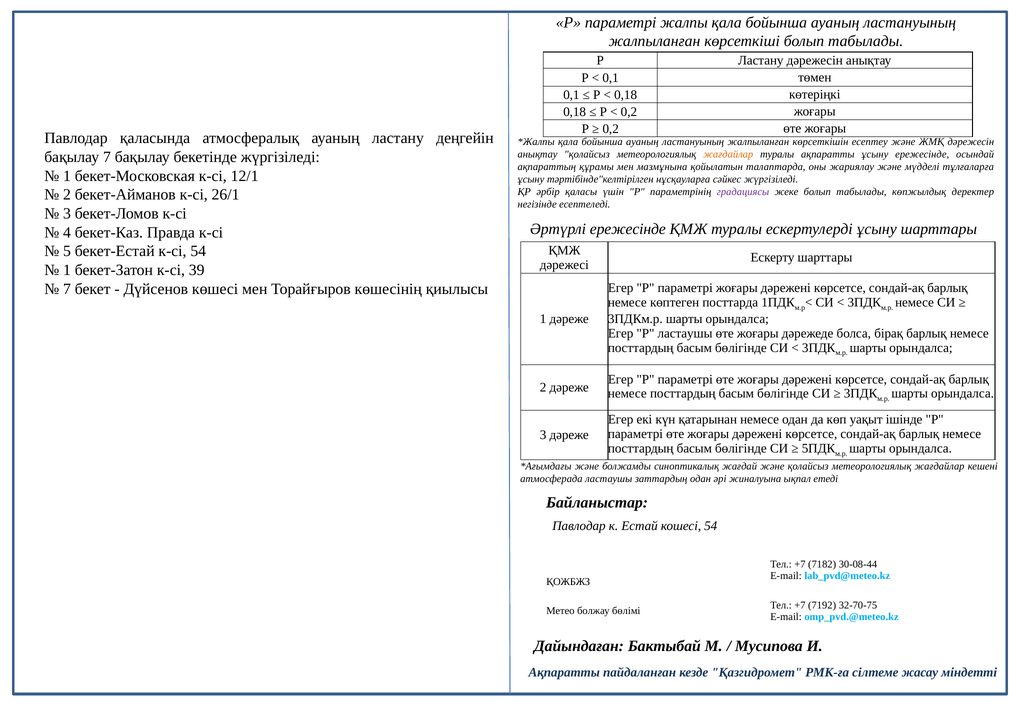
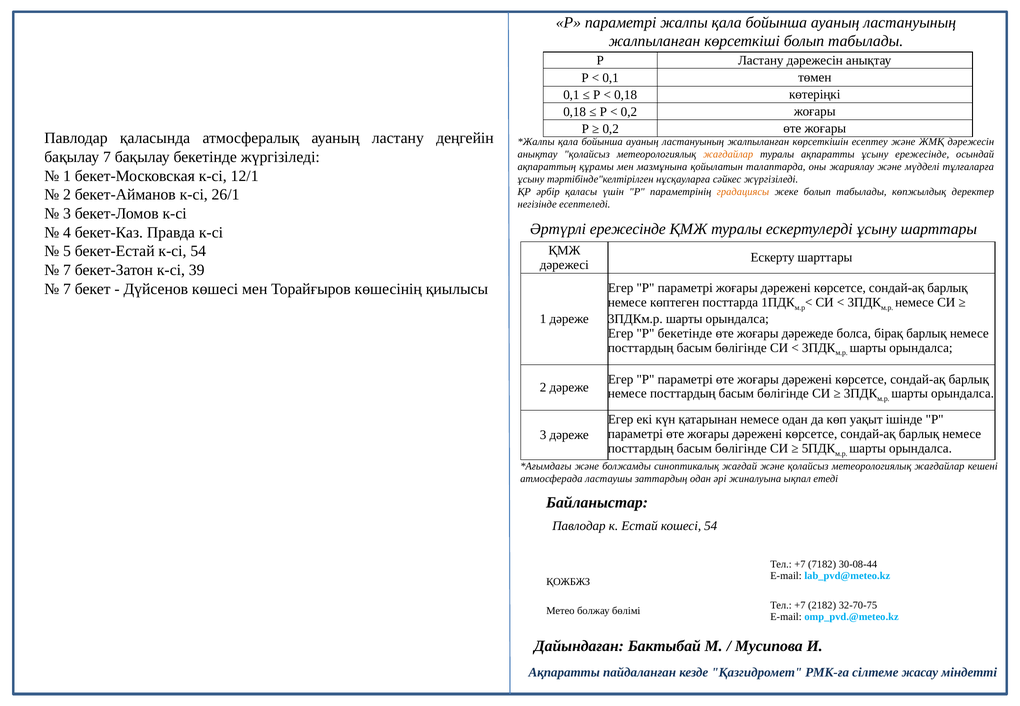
градациясы colour: purple -> orange (743, 192)
1: 1 -> 7 (67, 270)
P ластаушы: ластаушы -> бекетінде (685, 333)
7192: 7192 -> 2182 (822, 605)
